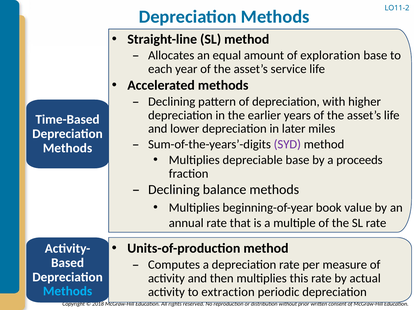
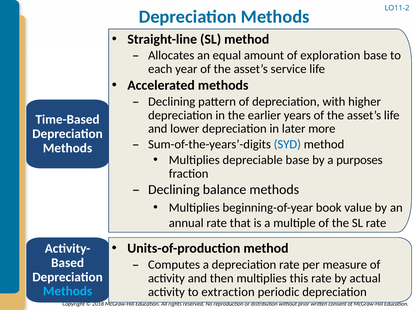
miles: miles -> more (322, 129)
SYD colour: purple -> blue (287, 145)
proceeds: proceeds -> purposes (359, 160)
